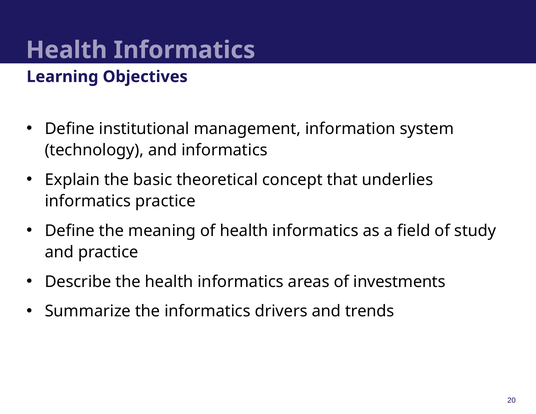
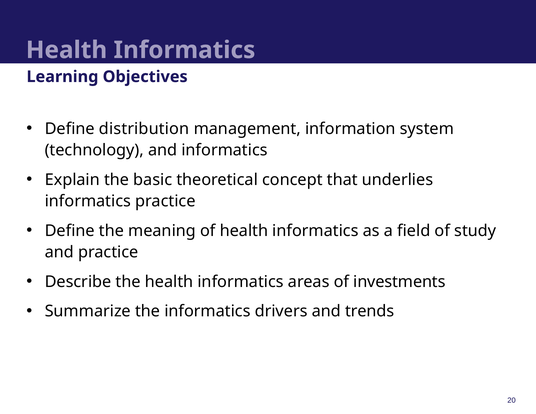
institutional: institutional -> distribution (144, 129)
